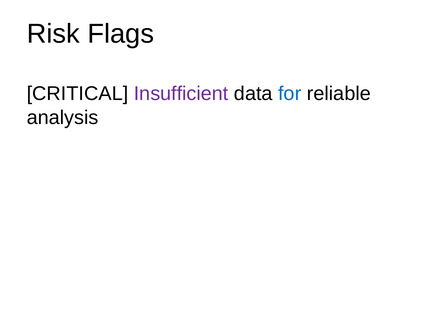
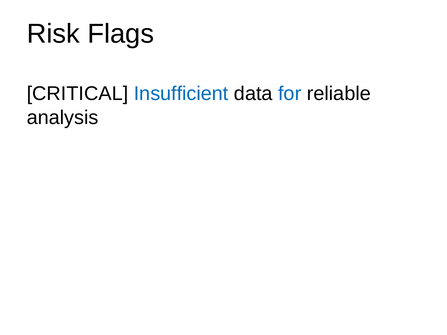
Insufficient colour: purple -> blue (181, 94)
